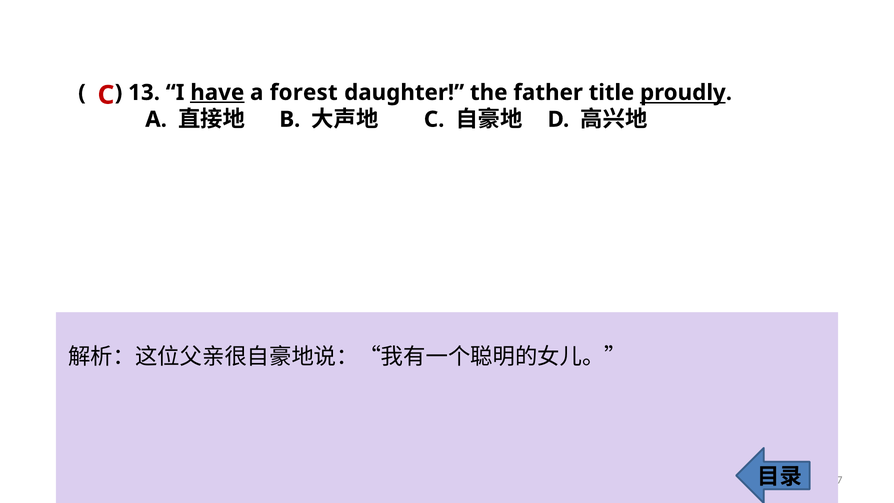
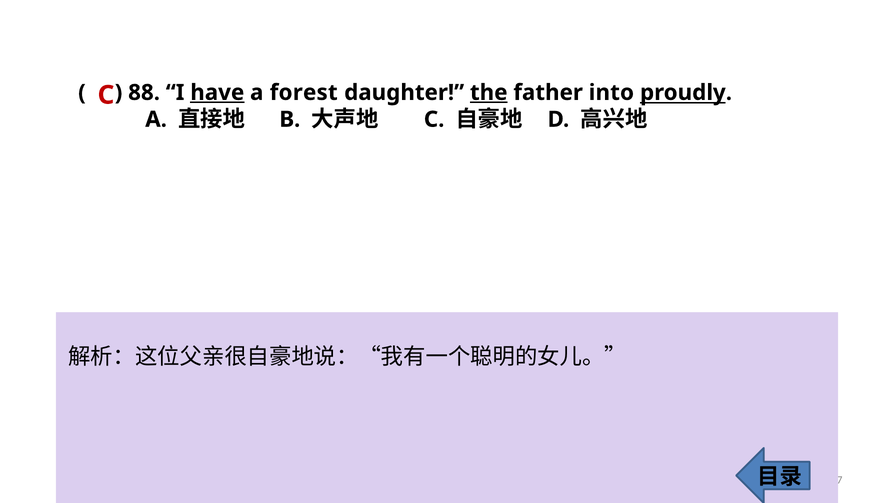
13: 13 -> 88 (144, 93)
the underline: none -> present (489, 93)
title: title -> into (611, 93)
